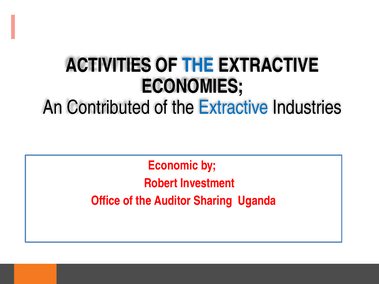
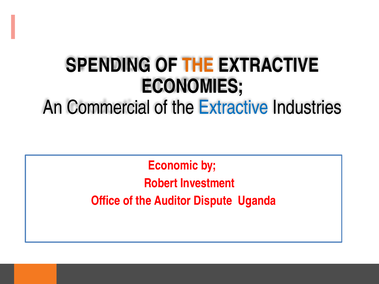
ACTIVITIES: ACTIVITIES -> SPENDING (108, 65)
THE colour: blue -> orange (198, 65)
Contributed: Contributed -> Commercial (109, 107)
Sharing: Sharing -> Dispute (213, 201)
